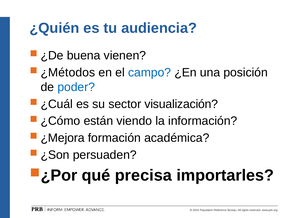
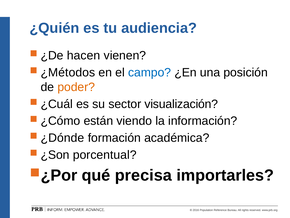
buena: buena -> hacen (84, 55)
poder colour: blue -> orange (76, 87)
¿Mejora: ¿Mejora -> ¿Dónde (63, 138)
persuaden: persuaden -> porcentual (105, 155)
